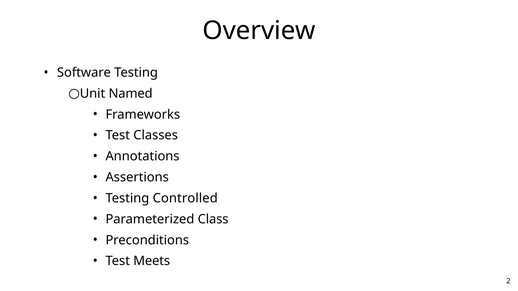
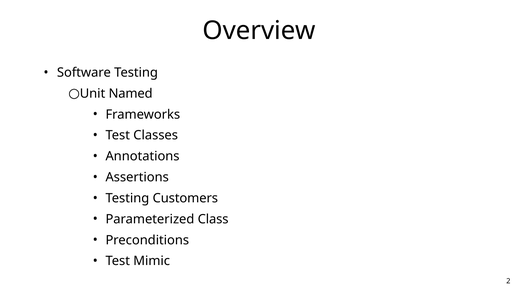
Controlled: Controlled -> Customers (185, 198)
Meets: Meets -> Mimic (152, 261)
